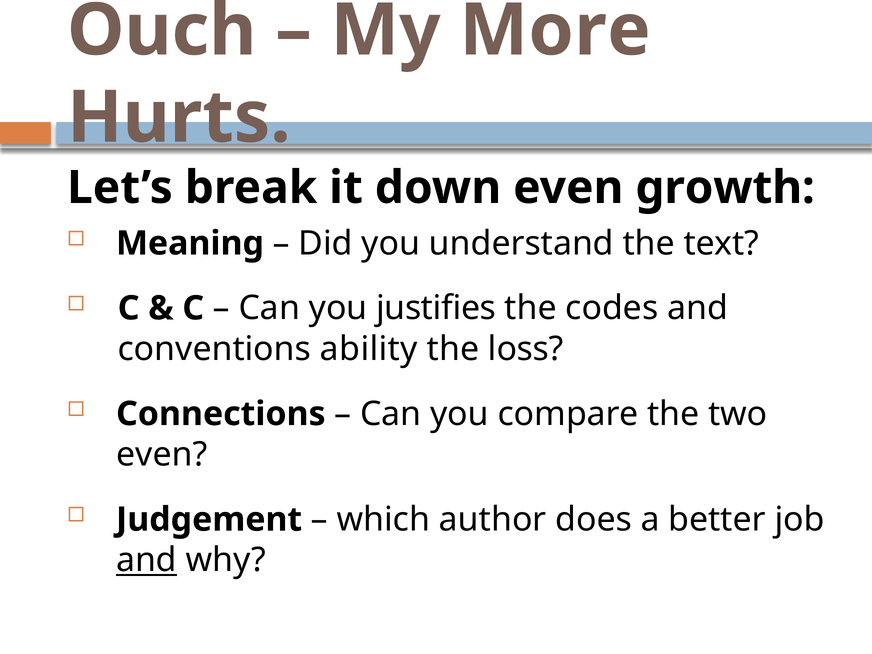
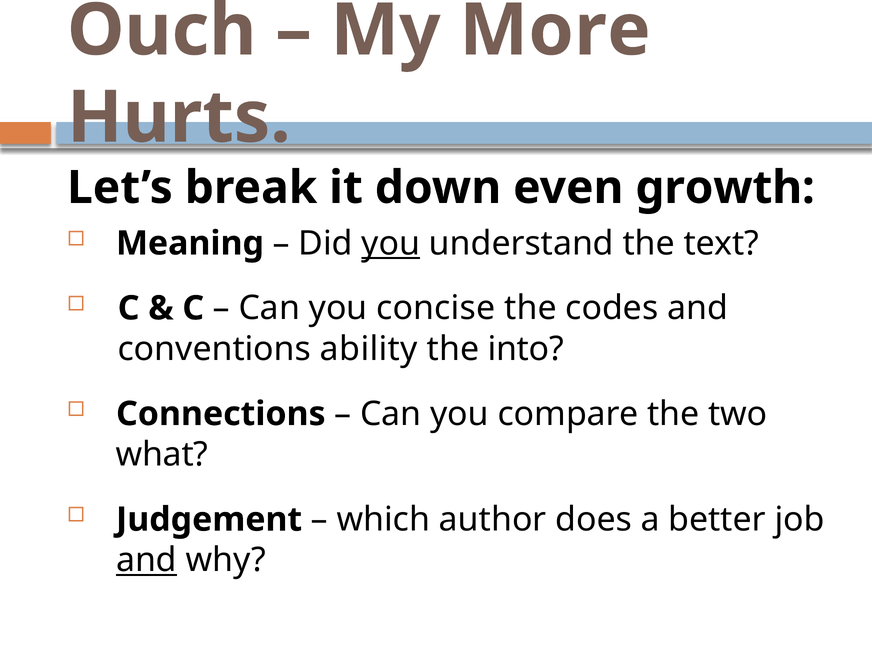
you underline: none -> present (391, 243)
justifies: justifies -> concise (436, 308)
loss: loss -> into (526, 349)
even: even -> what (162, 455)
